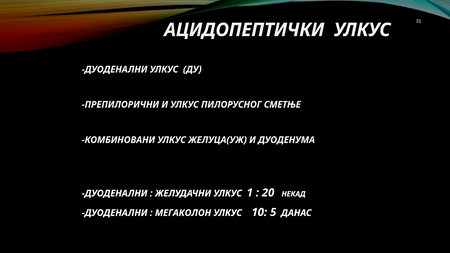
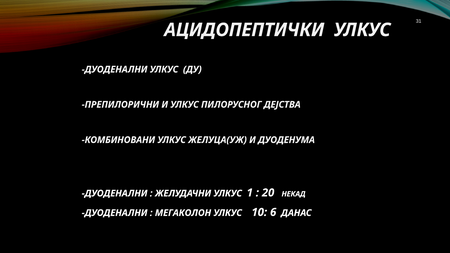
СМЕТЊЕ: СМЕТЊЕ -> ДЕЈСТВА (282, 105)
5: 5 -> 6 (273, 212)
